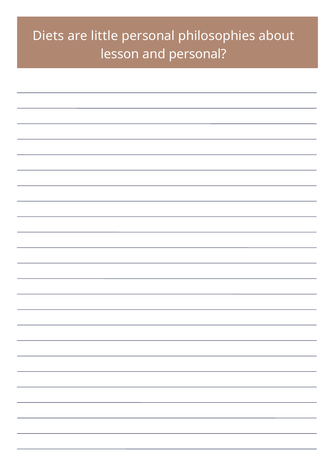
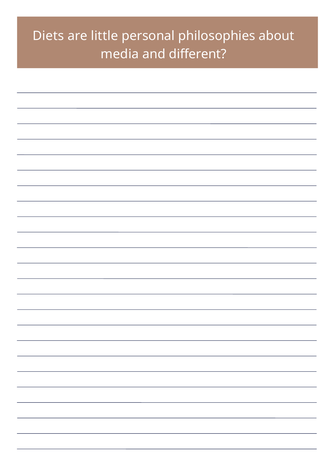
lesson: lesson -> media (120, 54)
and personal: personal -> different (198, 54)
